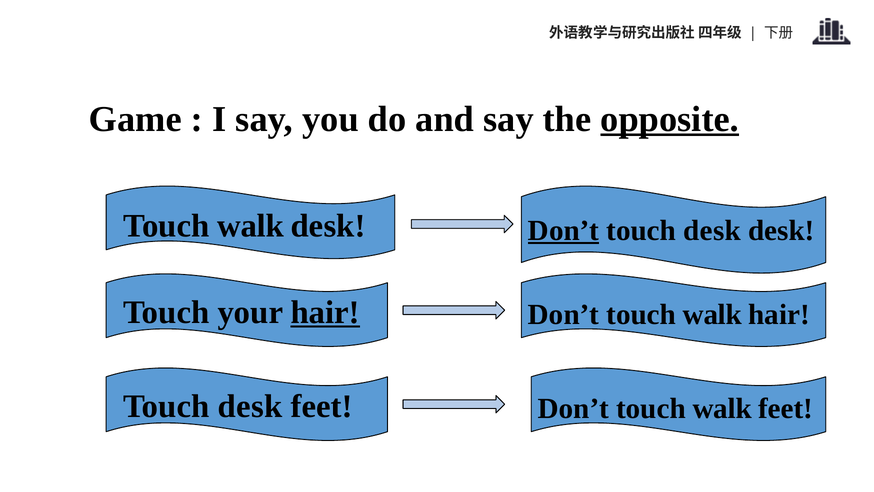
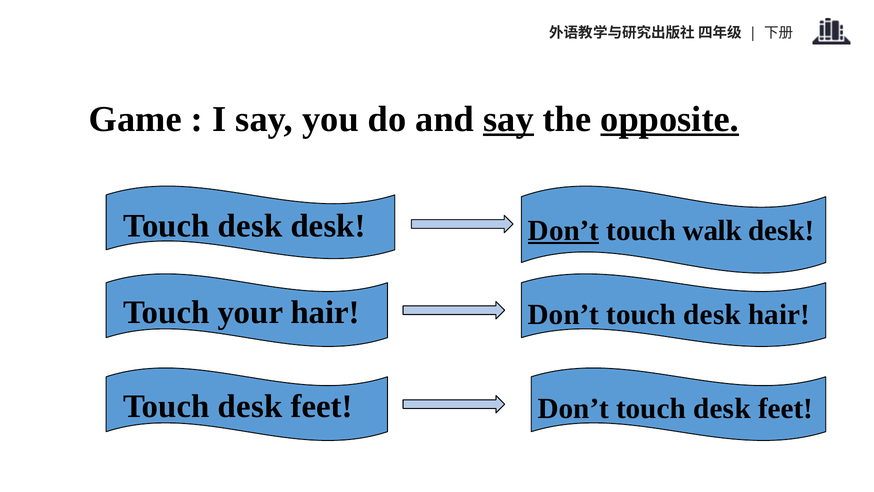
say underline: none -> present (508, 119)
walk: walk -> desk (250, 226)
desk: desk -> walk (712, 230)
hair underline: present -> none (325, 312)
walk: walk -> desk (712, 314)
walk: walk -> desk (722, 408)
